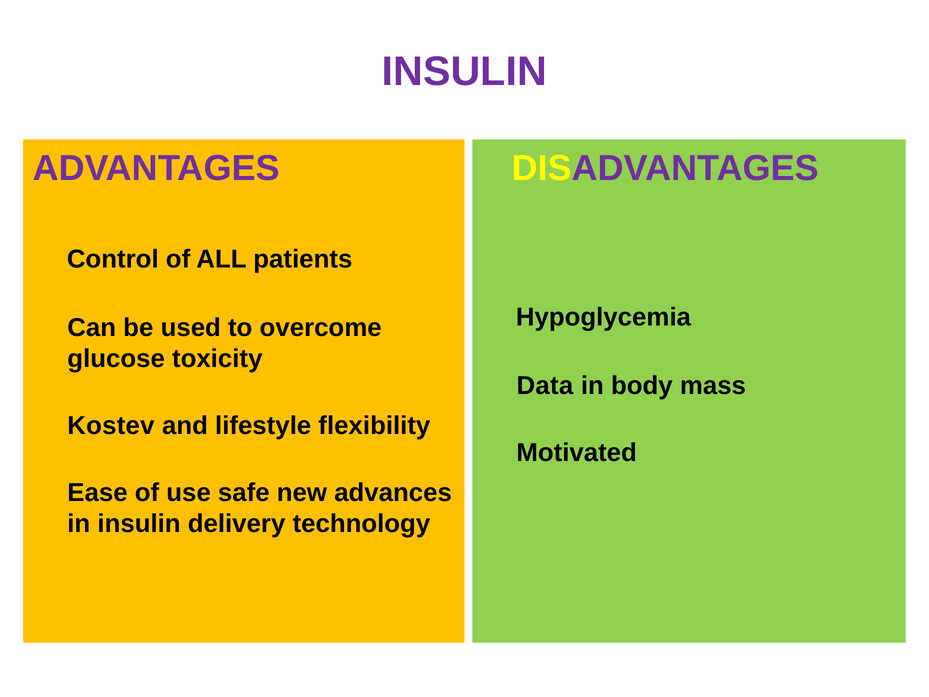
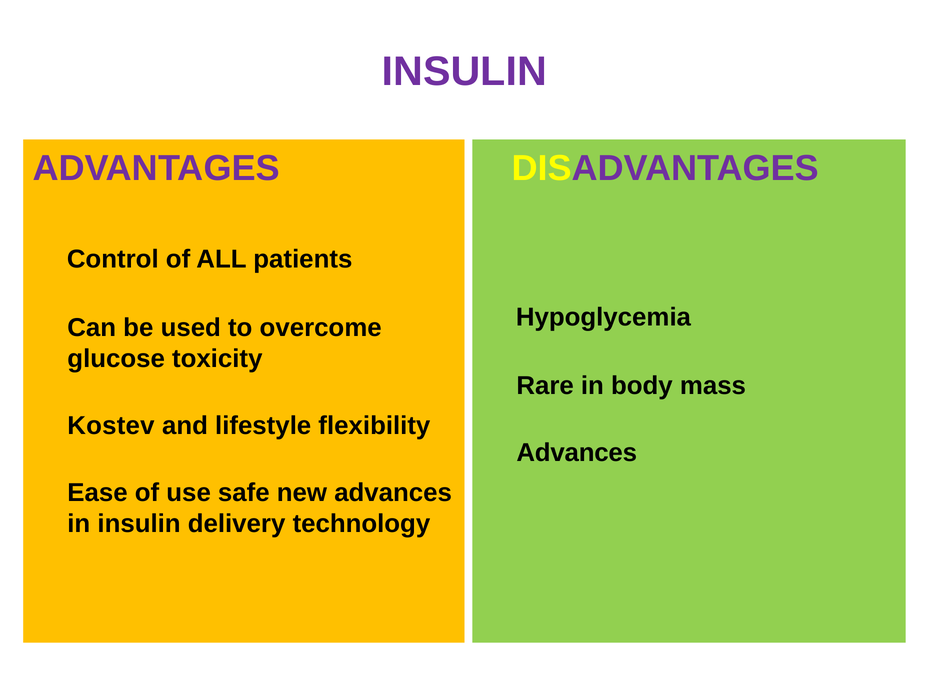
Data: Data -> Rare (545, 385)
Motivated: Motivated -> Advances (577, 453)
